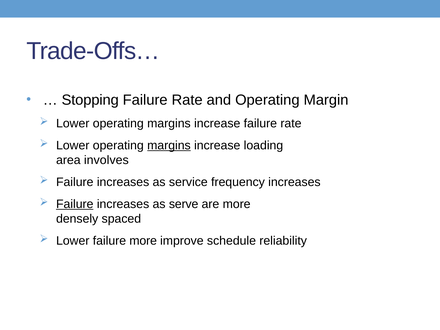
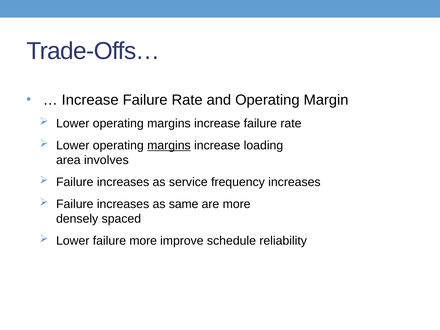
Stopping: Stopping -> Increase (90, 100)
Failure underline: present -> none (75, 204)
serve: serve -> same (184, 204)
